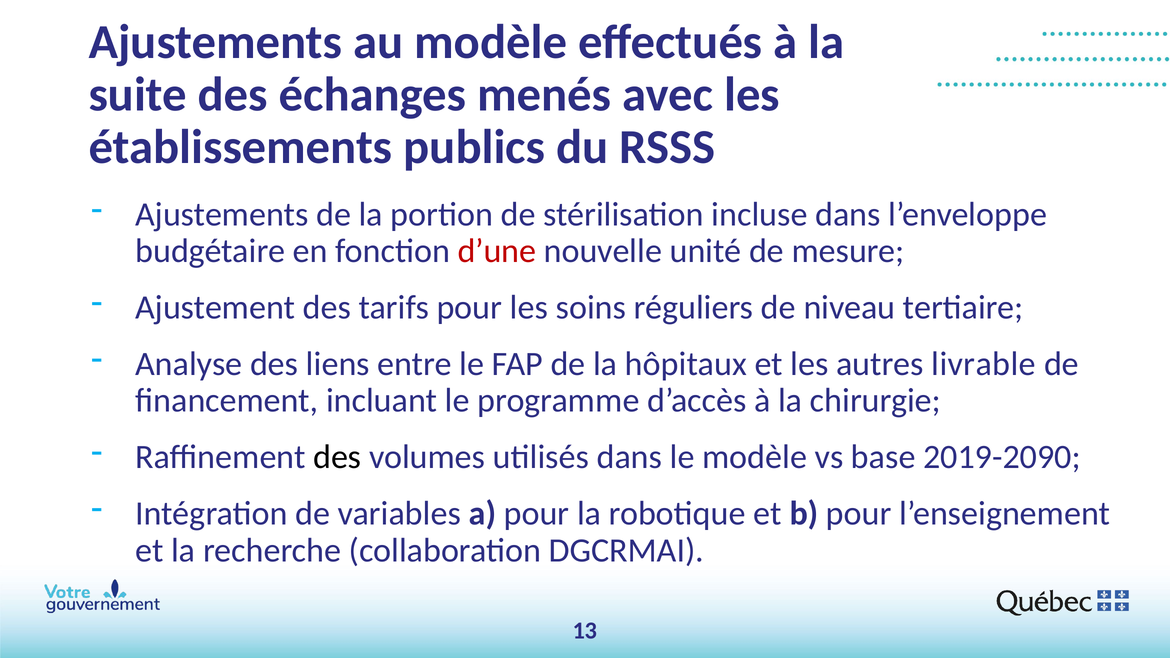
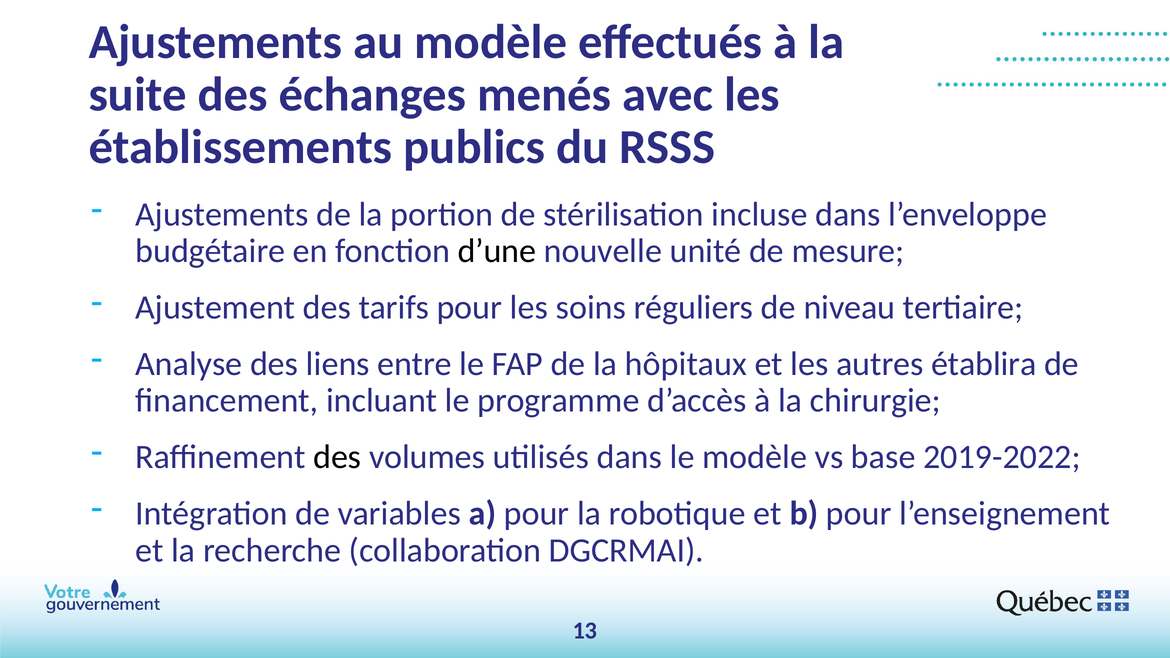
d’une colour: red -> black (497, 251)
livrable: livrable -> établira (984, 364)
2019-2090: 2019-2090 -> 2019-2022 (1002, 457)
